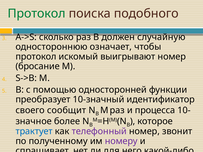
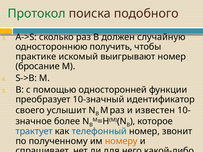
означает: означает -> получить (111, 47)
протокол: протокол -> практике (36, 57)
сообщит: сообщит -> услышит (67, 110)
процесса: процесса -> известен (155, 110)
телефонный colour: purple -> blue (99, 132)
номеру colour: purple -> orange (121, 141)
